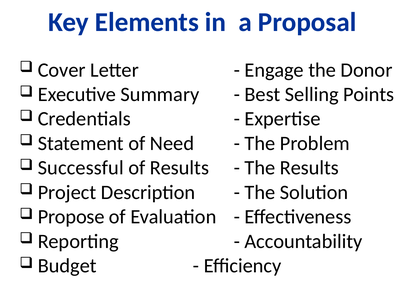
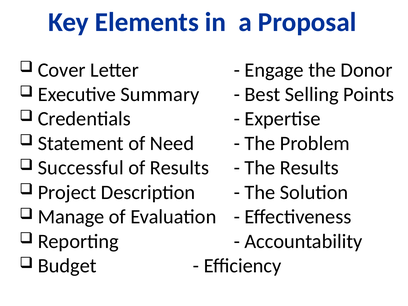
Propose: Propose -> Manage (71, 217)
